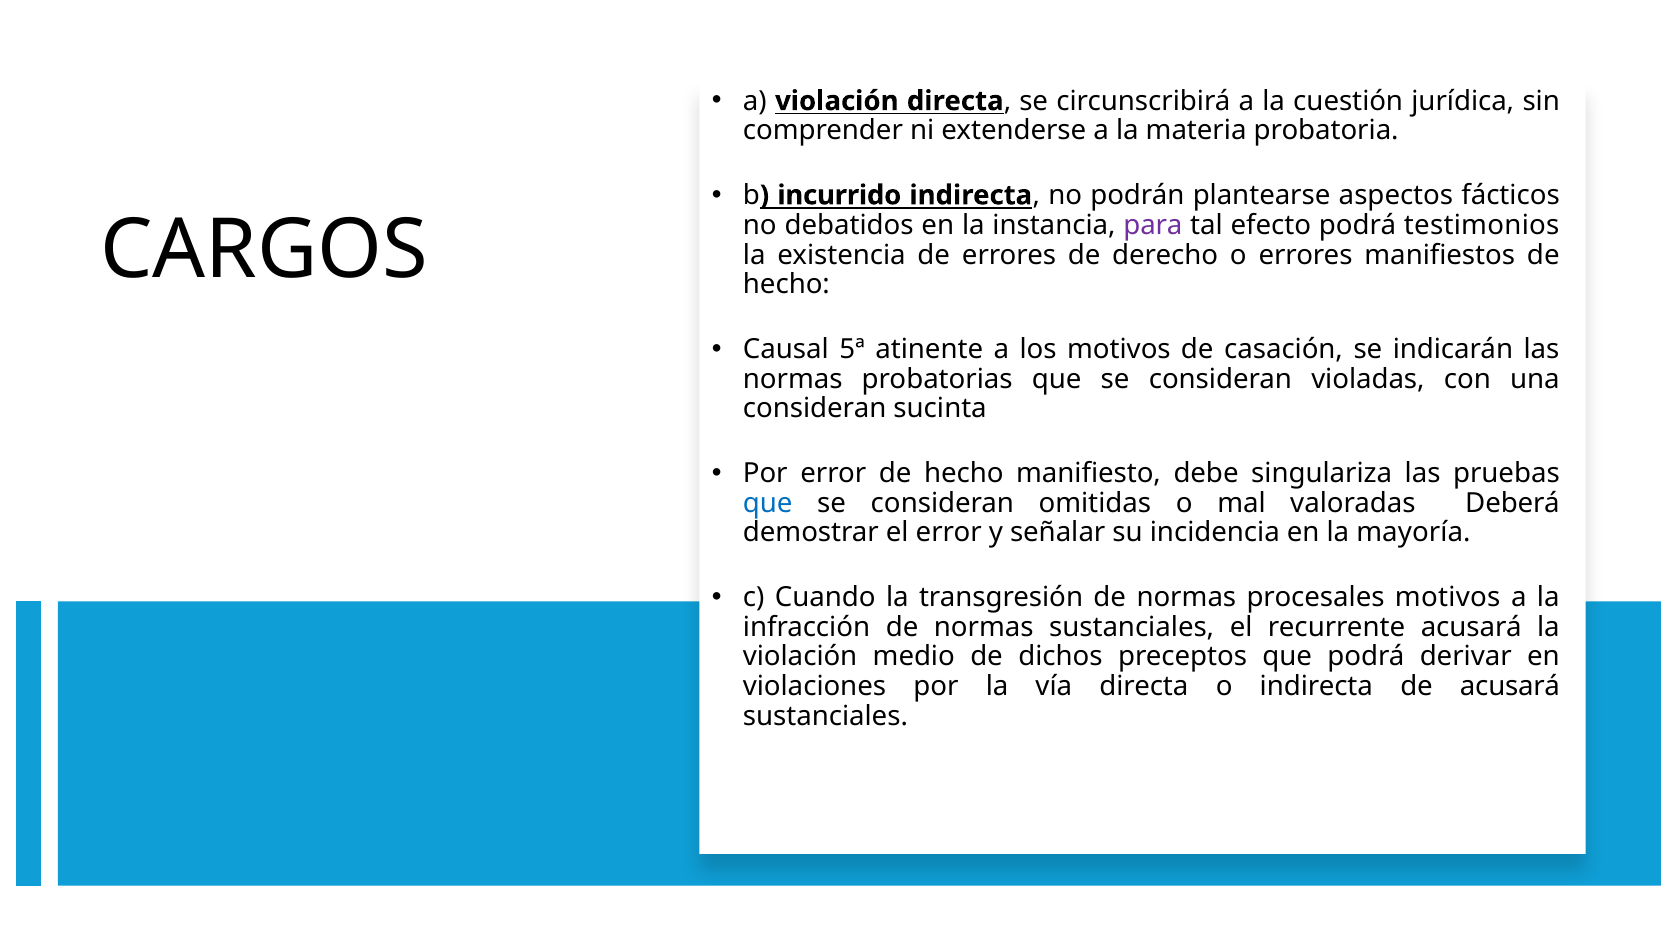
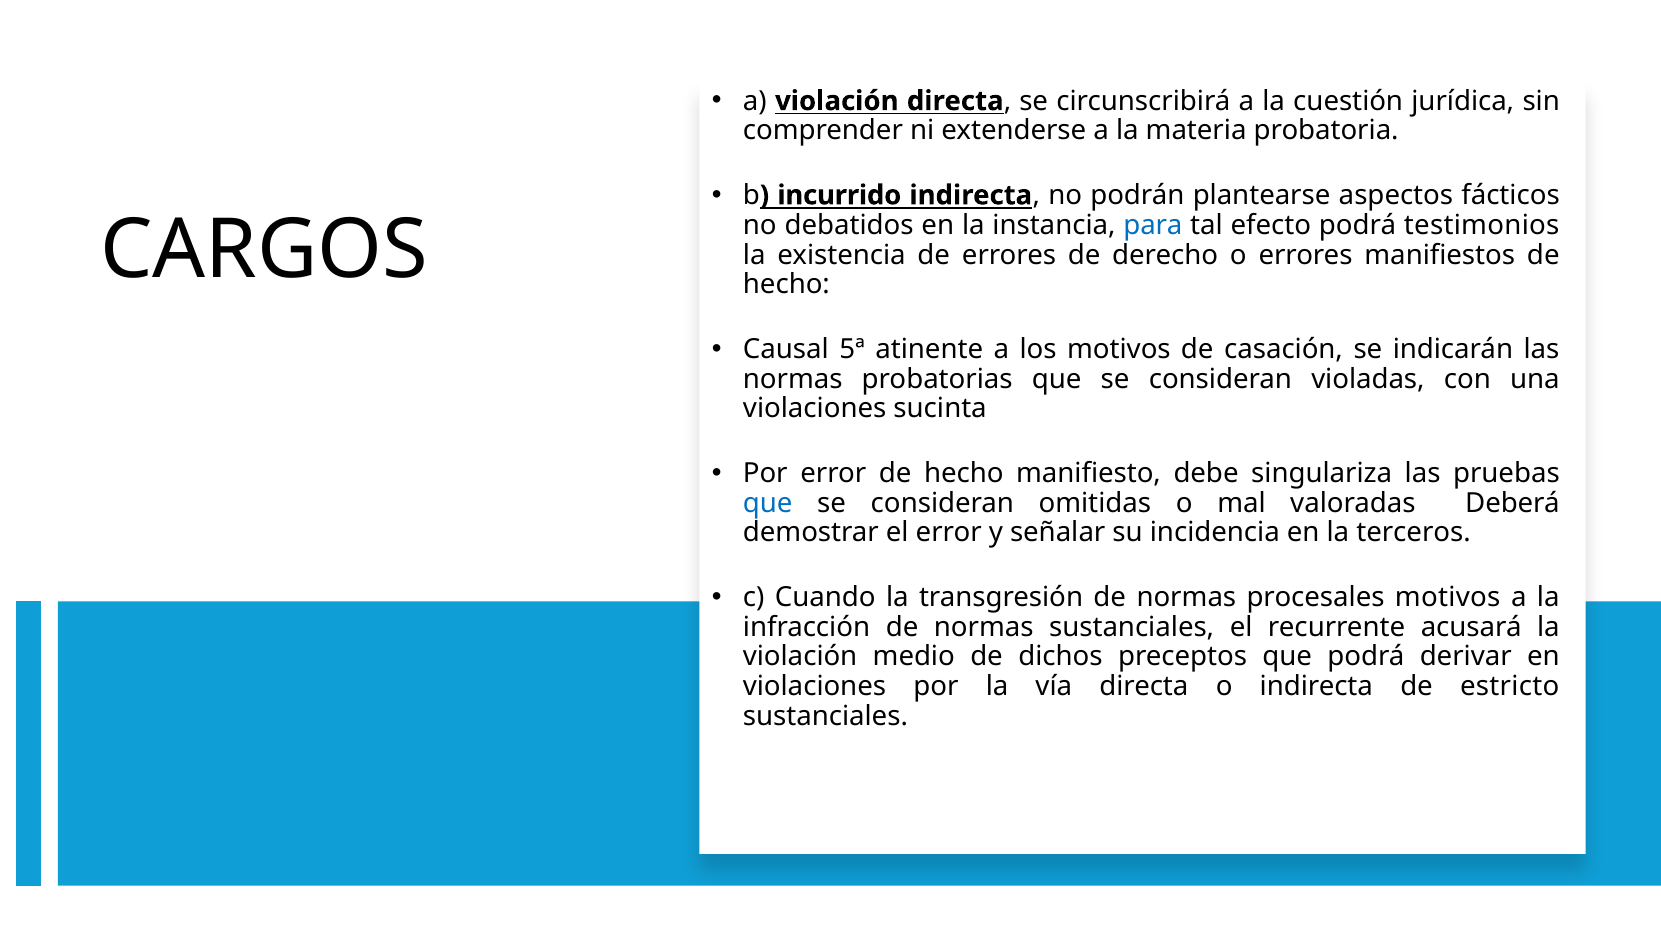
para colour: purple -> blue (1153, 225)
consideran: consideran -> violaciones (815, 409)
mayoría: mayoría -> terceros (1414, 533)
de acusará: acusará -> estricto (1510, 687)
